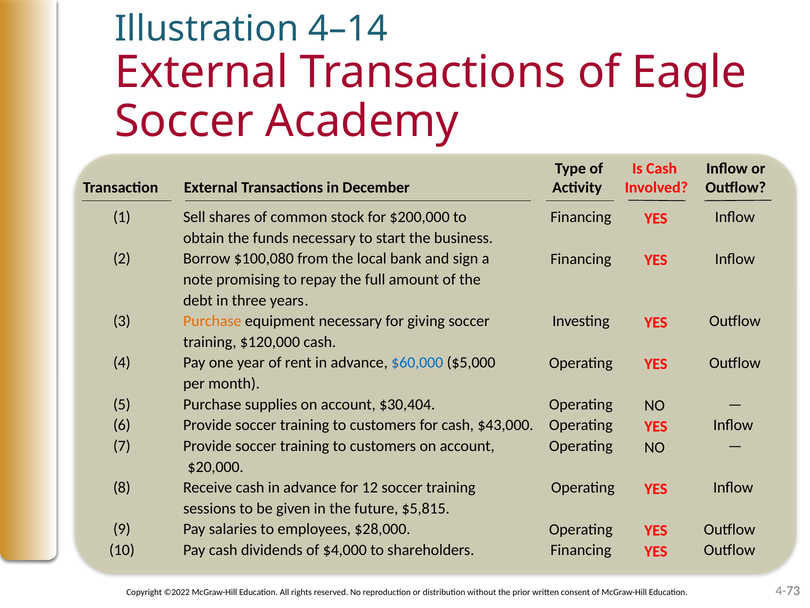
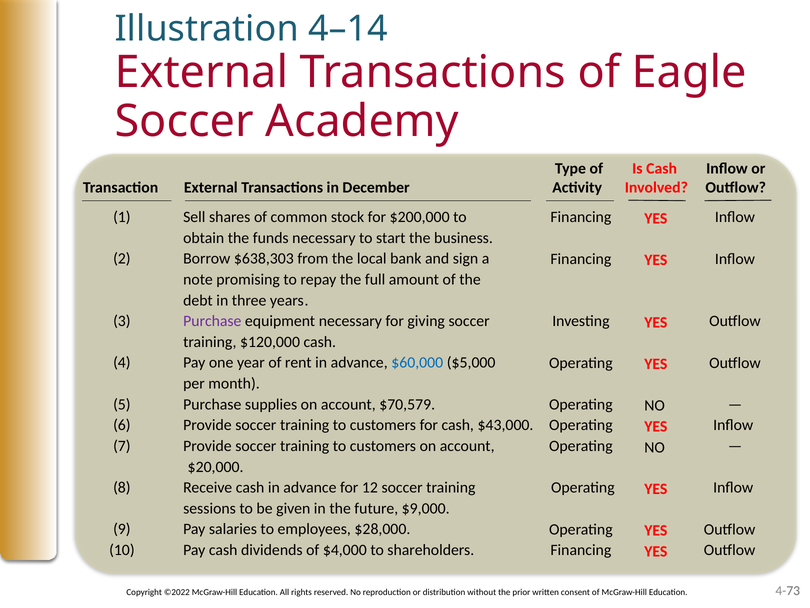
$100,080: $100,080 -> $638,303 (264, 258)
Purchase colour: orange -> purple (212, 321)
$30,404: $30,404 -> $70,579 (407, 404)
$5,815: $5,815 -> $9,000 (426, 508)
